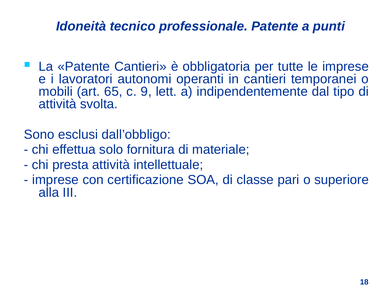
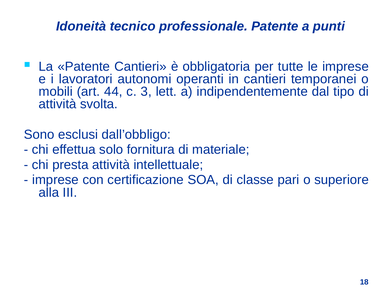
65: 65 -> 44 (113, 92)
9: 9 -> 3 (146, 92)
